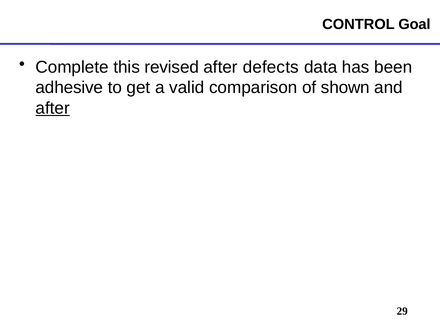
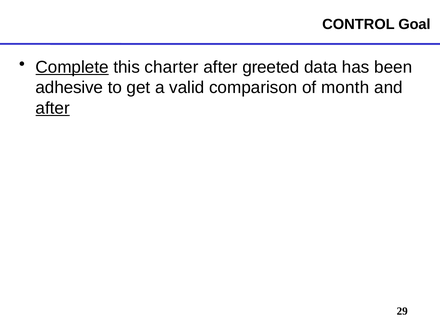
Complete underline: none -> present (72, 67)
revised: revised -> charter (172, 67)
defects: defects -> greeted (271, 67)
shown: shown -> month (345, 88)
